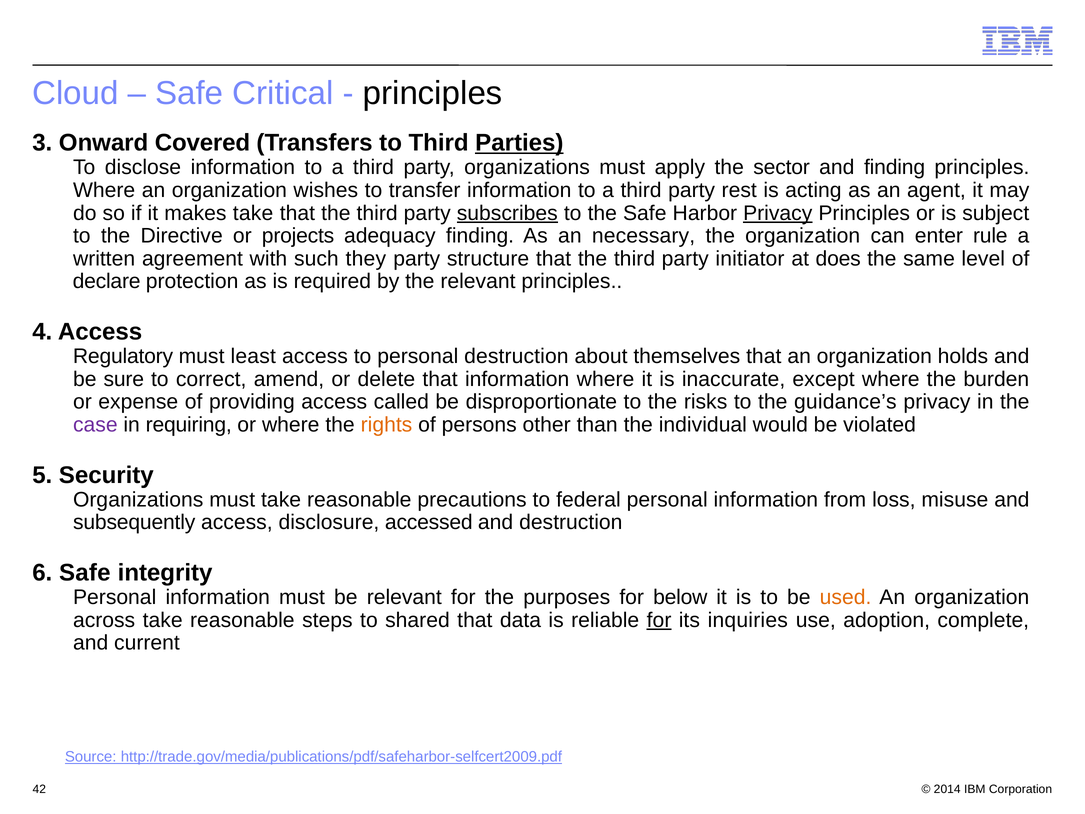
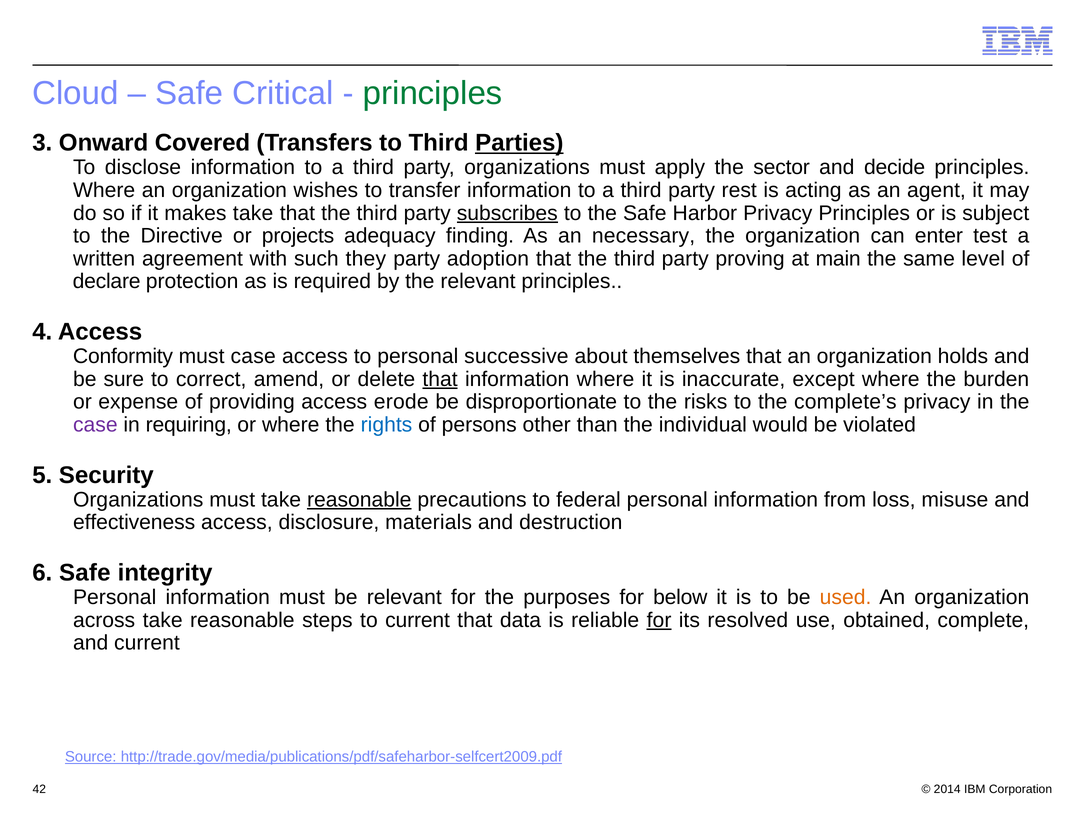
principles colour: black -> green (433, 93)
and finding: finding -> decide (895, 167)
Privacy underline: present -> none (778, 213)
rule: rule -> test (990, 236)
structure: structure -> adoption (488, 259)
initiator: initiator -> proving (750, 259)
does: does -> main (838, 259)
Regulatory: Regulatory -> Conformity (123, 356)
must least: least -> case (253, 356)
personal destruction: destruction -> successive (516, 356)
that underline: none -> present (440, 379)
called: called -> erode (401, 402)
guidance’s: guidance’s -> complete’s (845, 402)
rights colour: orange -> blue (386, 425)
reasonable underline: none -> present (359, 500)
subsequently: subsequently -> effectiveness (134, 522)
accessed: accessed -> materials (429, 522)
to shared: shared -> current (418, 620)
inquiries: inquiries -> resolved (748, 620)
adoption: adoption -> obtained (887, 620)
